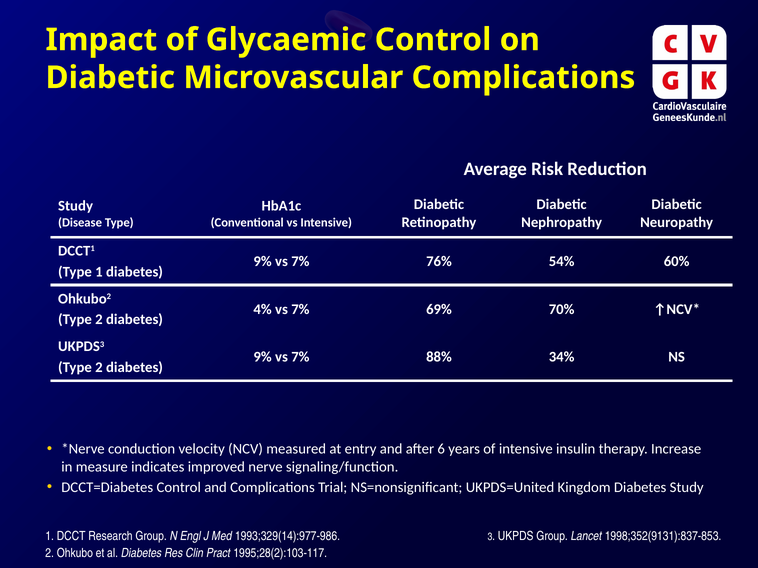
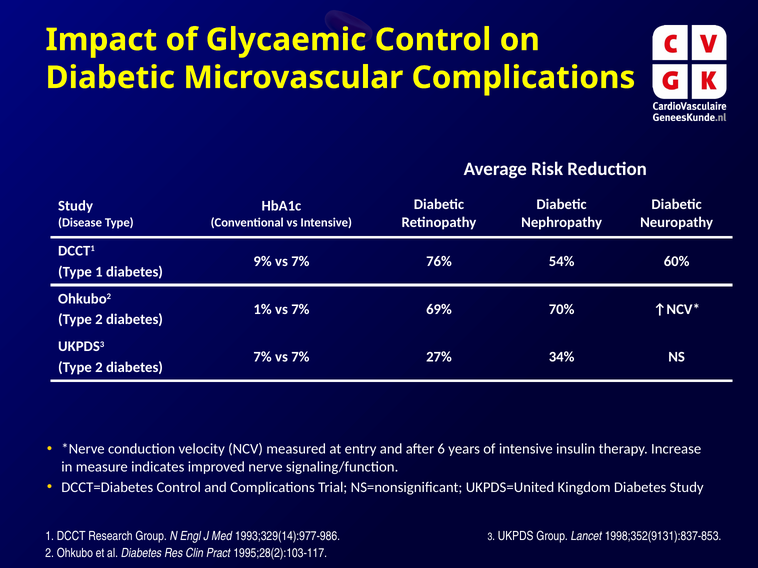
4%: 4% -> 1% (263, 309)
9%: 9% -> 7% (263, 357)
88%: 88% -> 27% (439, 357)
